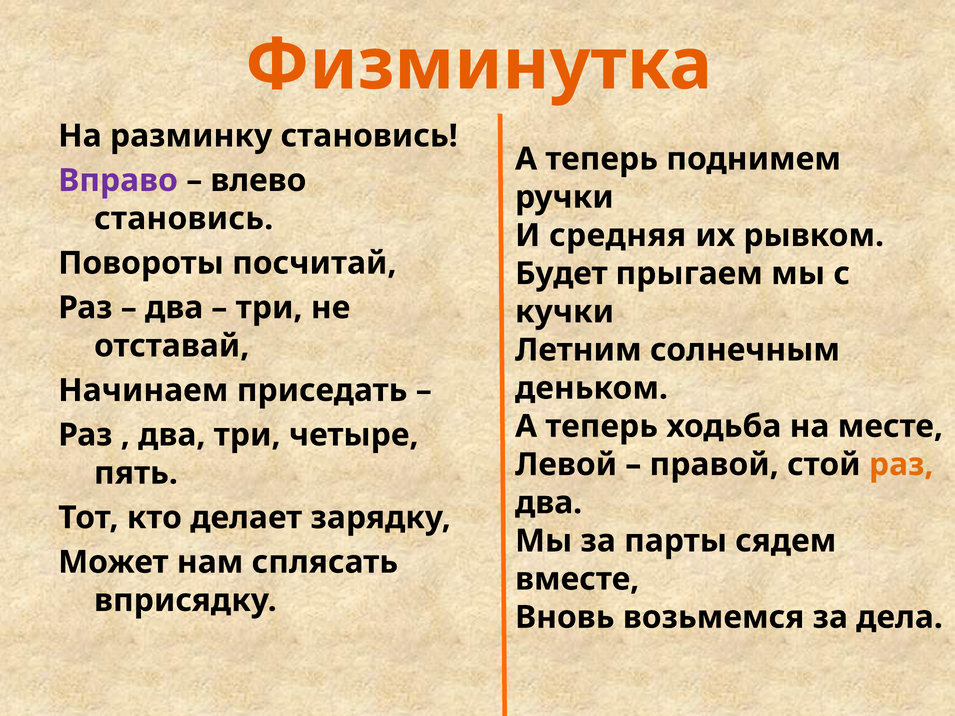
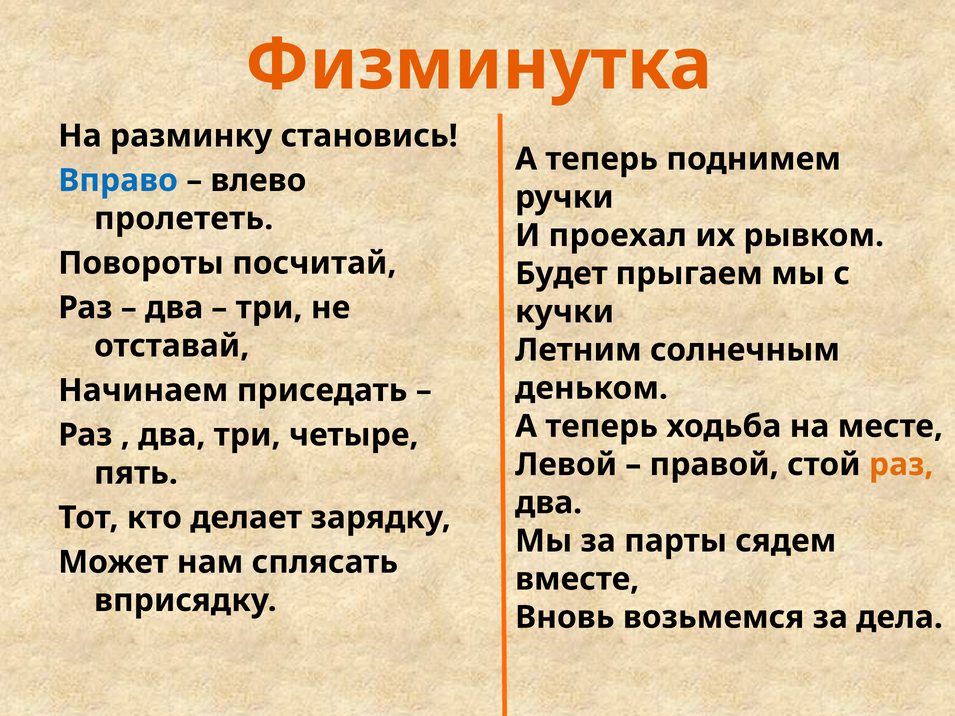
Вправо colour: purple -> blue (118, 180)
становись: становись -> пролететь (184, 219)
средняя: средняя -> проехал (618, 235)
